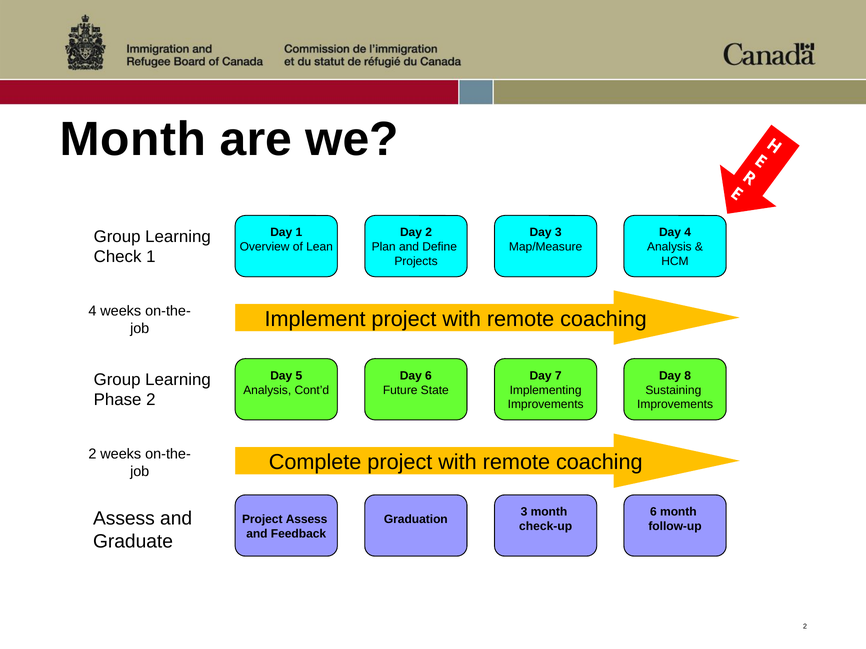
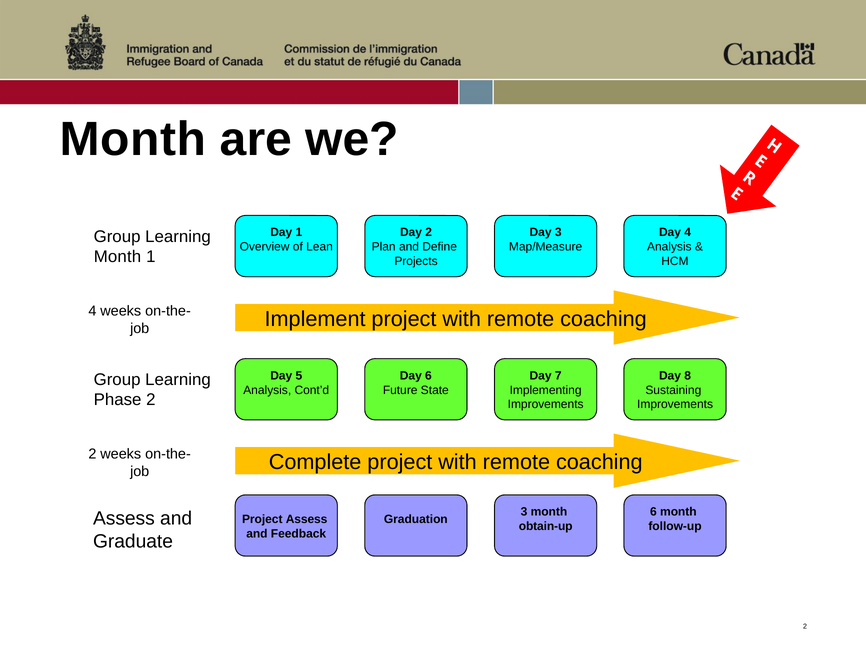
Check: Check -> Month (117, 257)
check-up: check-up -> obtain-up (546, 527)
